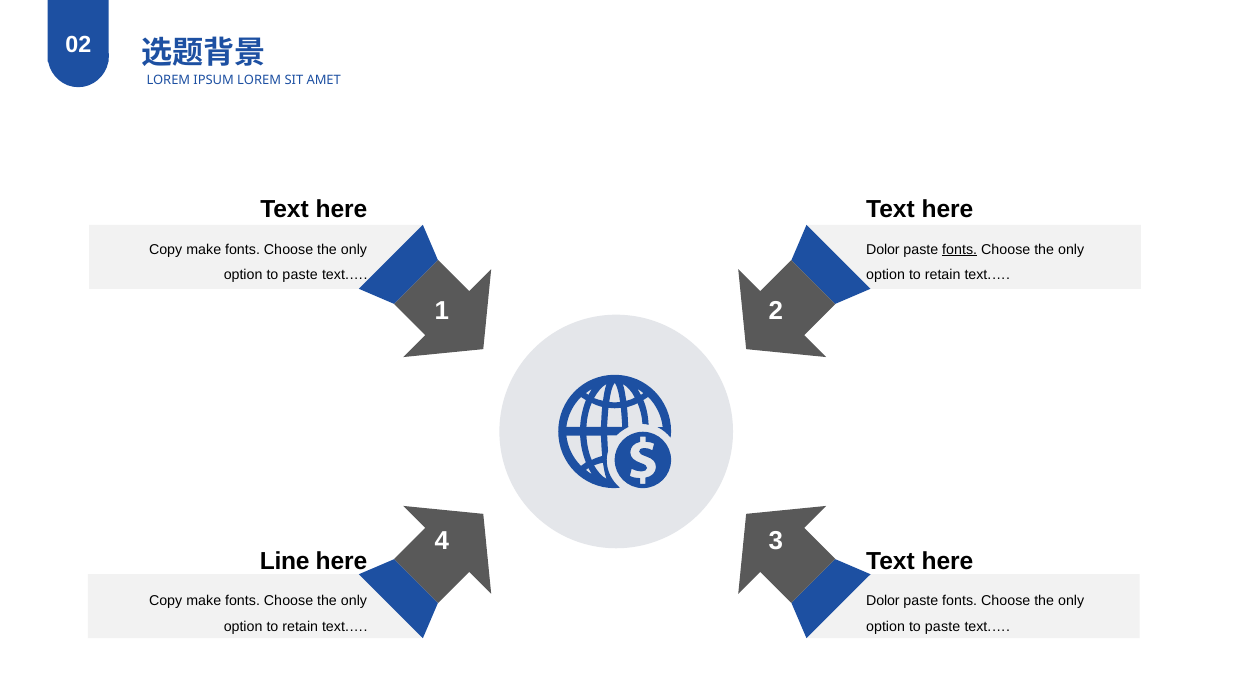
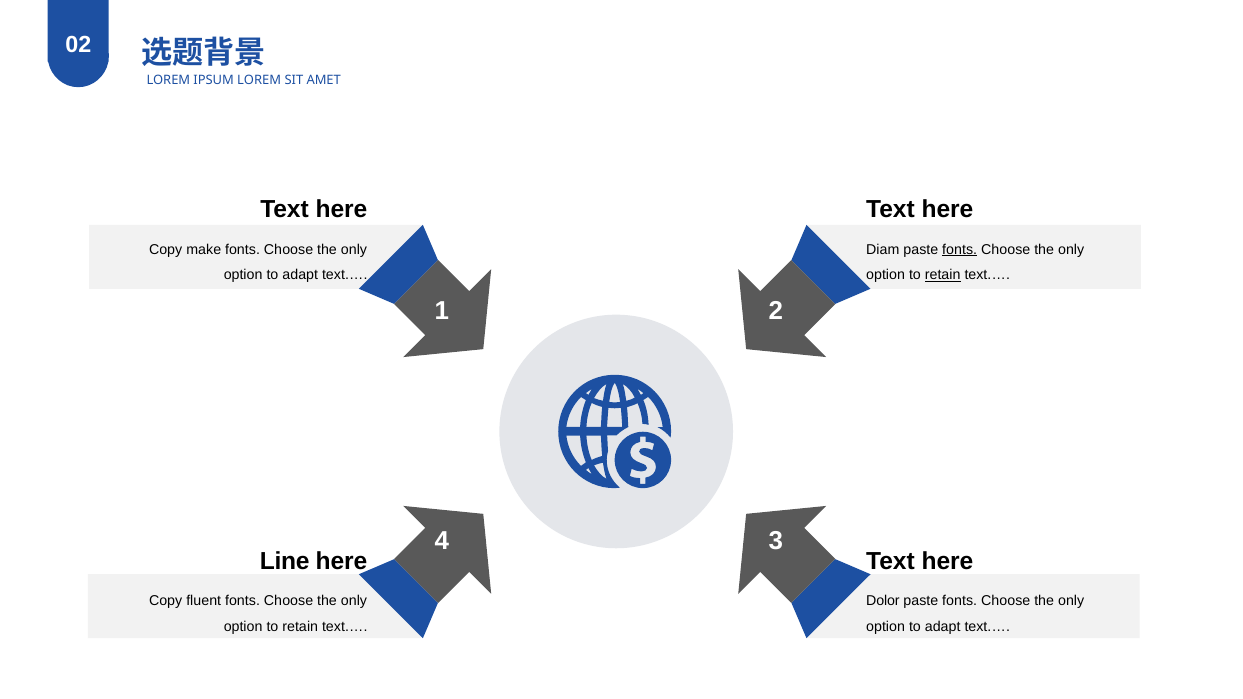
Dolor: Dolor -> Diam (883, 250)
paste: paste -> adapt (300, 275)
retain underline: none -> present (943, 275)
make: make -> fluent (204, 601)
paste: paste -> adapt (943, 627)
